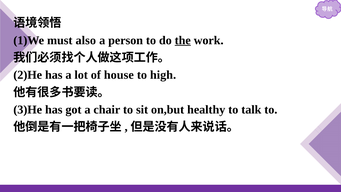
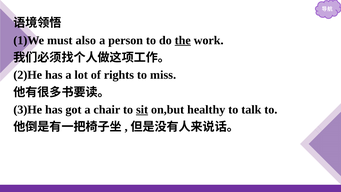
house: house -> rights (119, 75)
high: high -> miss (163, 75)
sit underline: none -> present (142, 110)
